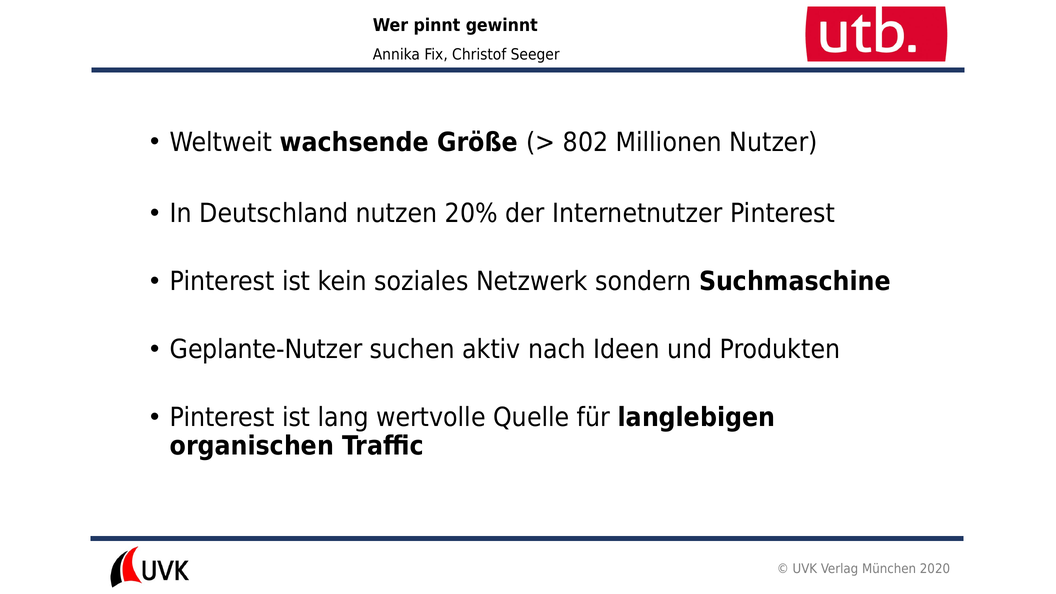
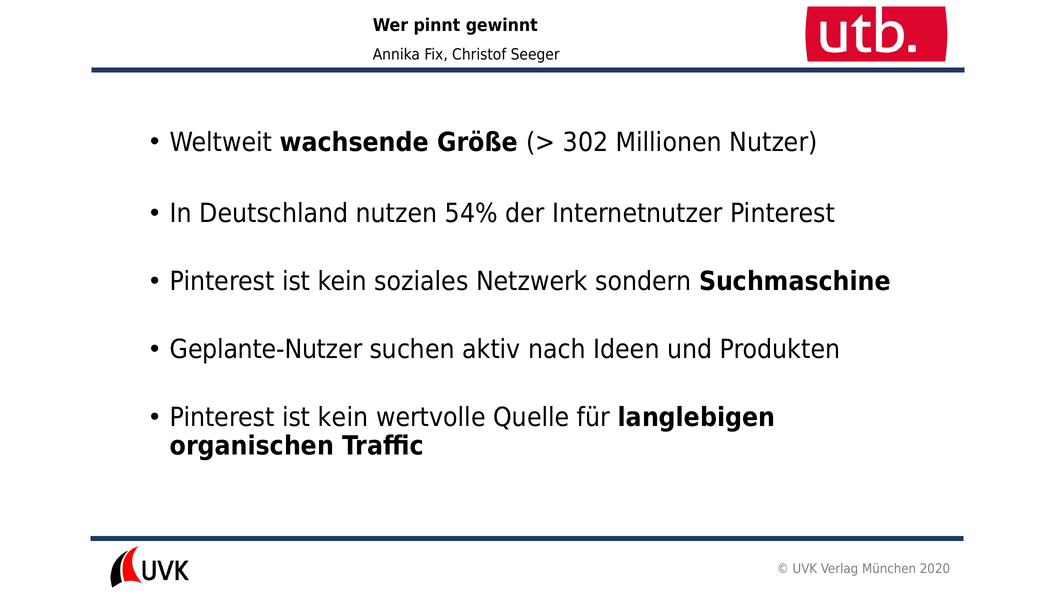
802: 802 -> 302 (586, 142)
20%: 20% -> 54% (471, 213)
lang: lang -> kein (343, 417)
